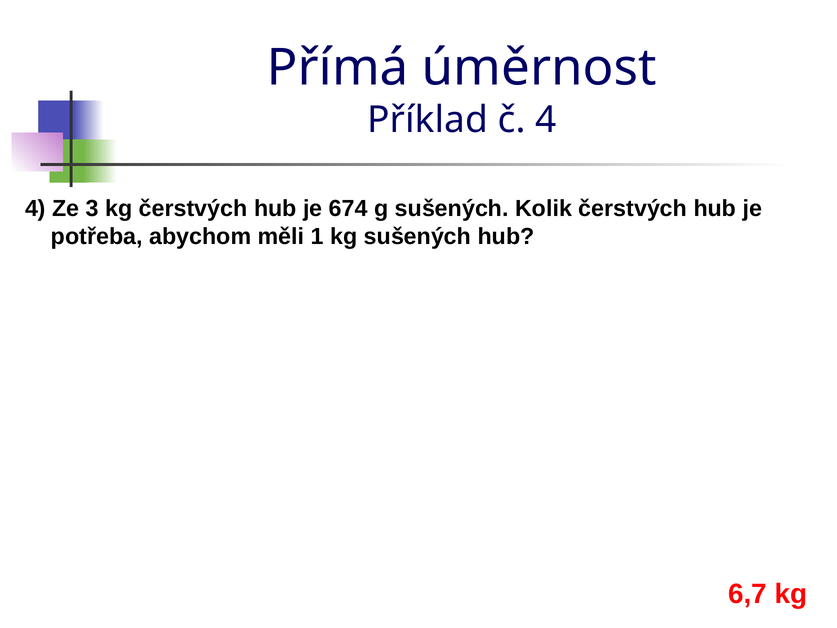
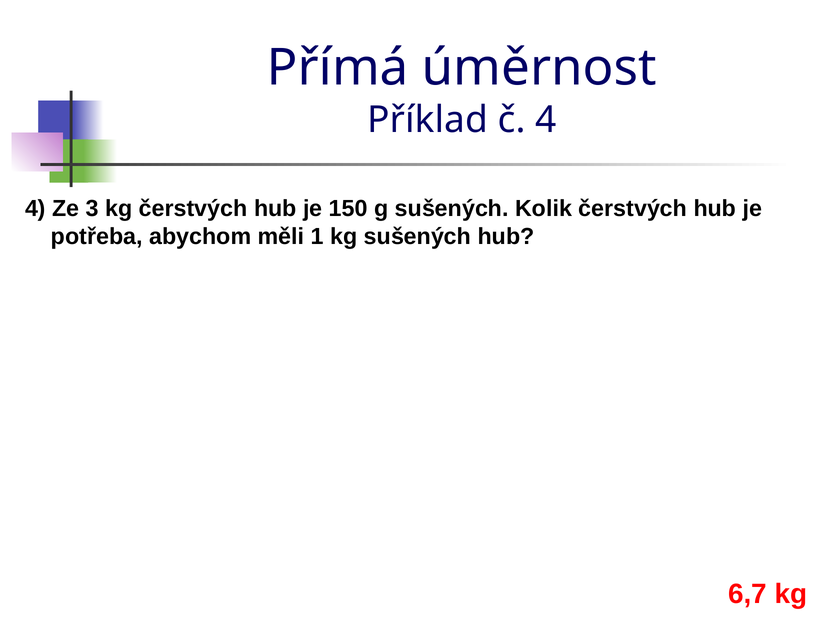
674: 674 -> 150 (348, 208)
